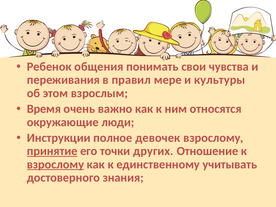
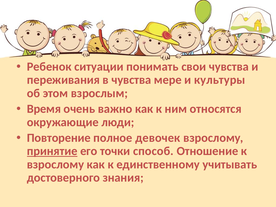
общения: общения -> ситуации (99, 67)
в правил: правил -> чувства (131, 80)
Инструкции: Инструкции -> Повторение (59, 138)
других: других -> способ (153, 151)
взрослому underline: present -> none (55, 164)
